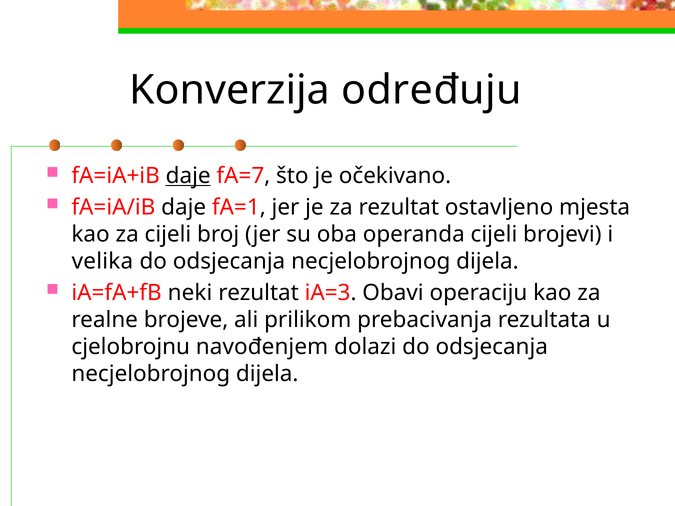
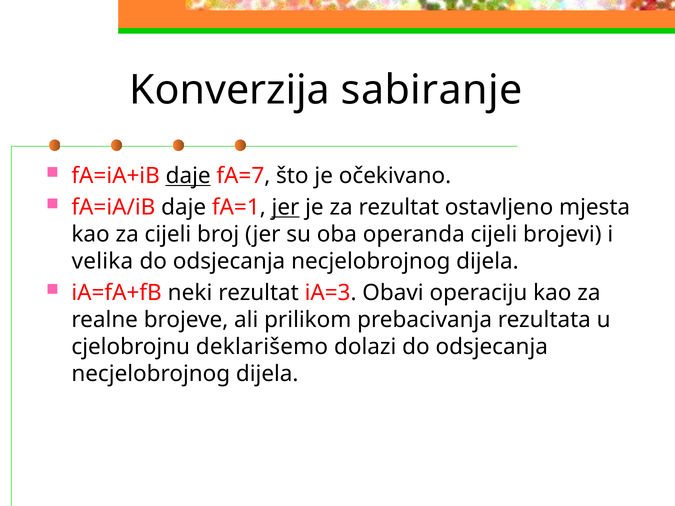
određuju: određuju -> sabiranje (432, 90)
jer underline: none -> present (285, 207)
navođenjem: navođenjem -> deklarišemo (262, 347)
